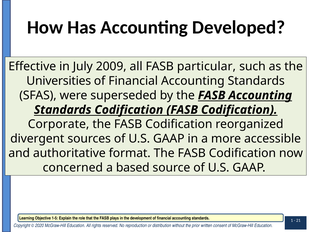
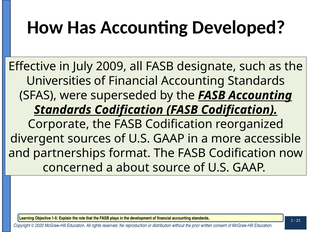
particular: particular -> designate (206, 66)
authoritative: authoritative -> partnerships (69, 153)
based: based -> about (133, 167)
